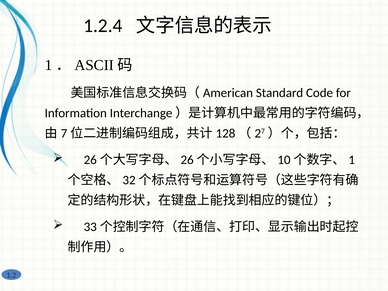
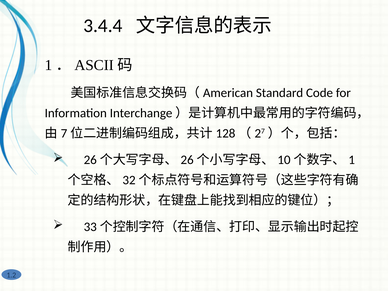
1.2.4: 1.2.4 -> 3.4.4 (103, 26)
